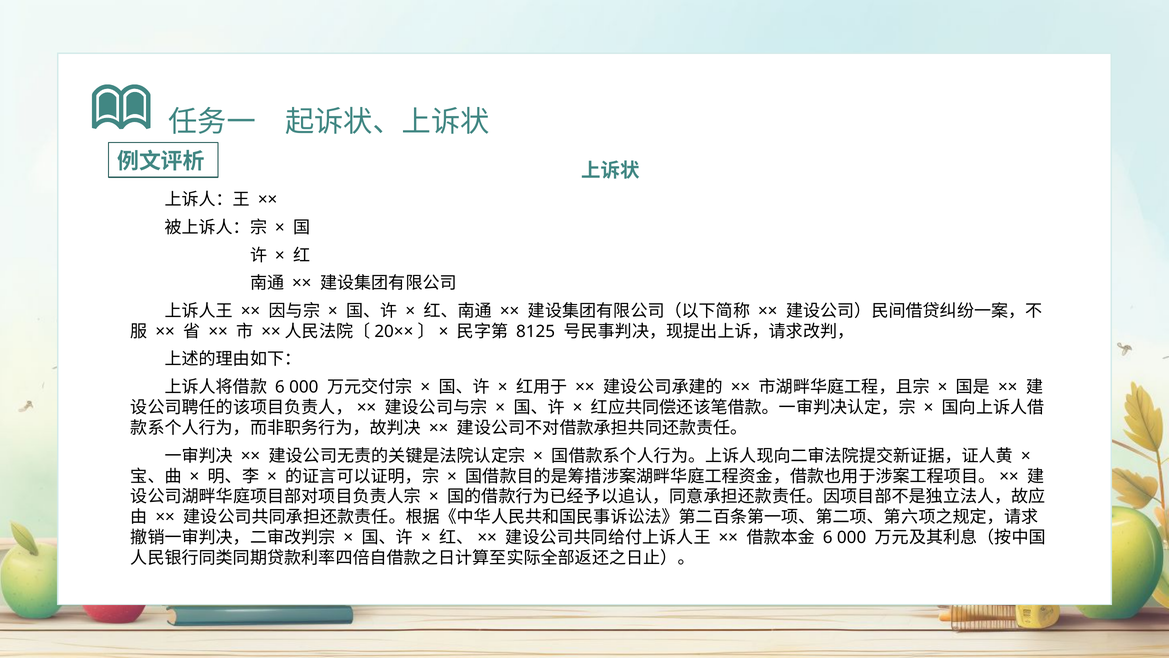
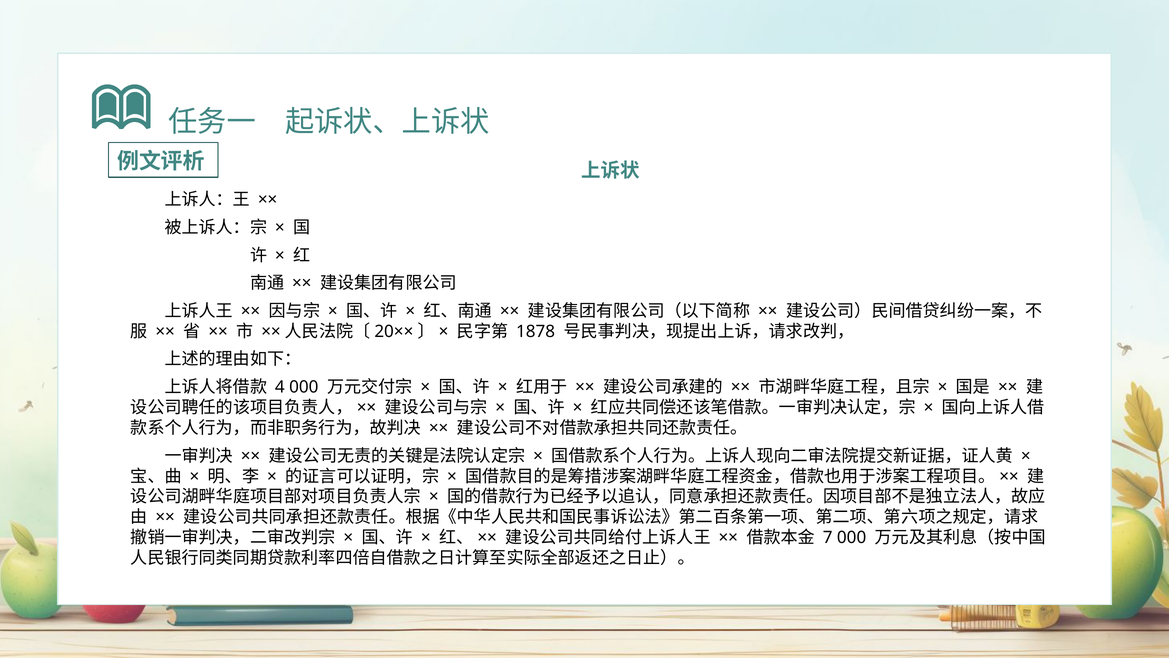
8125: 8125 -> 1878 (536, 331)
6: 6 -> 4 (280, 387)
6: 6 -> 7 (828, 537)
